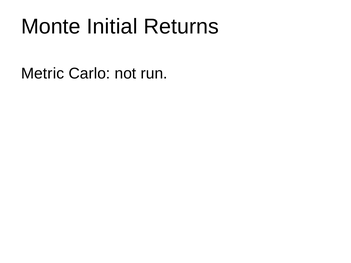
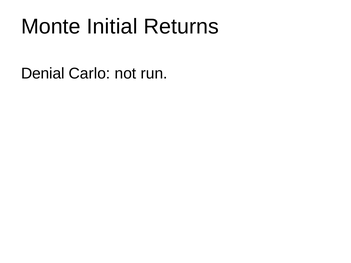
Metric: Metric -> Denial (43, 74)
